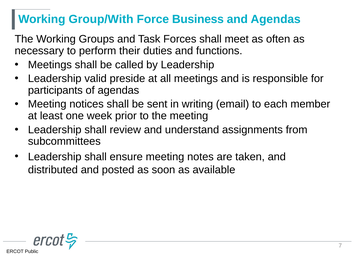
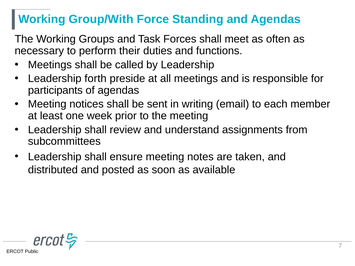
Business: Business -> Standing (198, 19)
valid: valid -> forth (96, 79)
